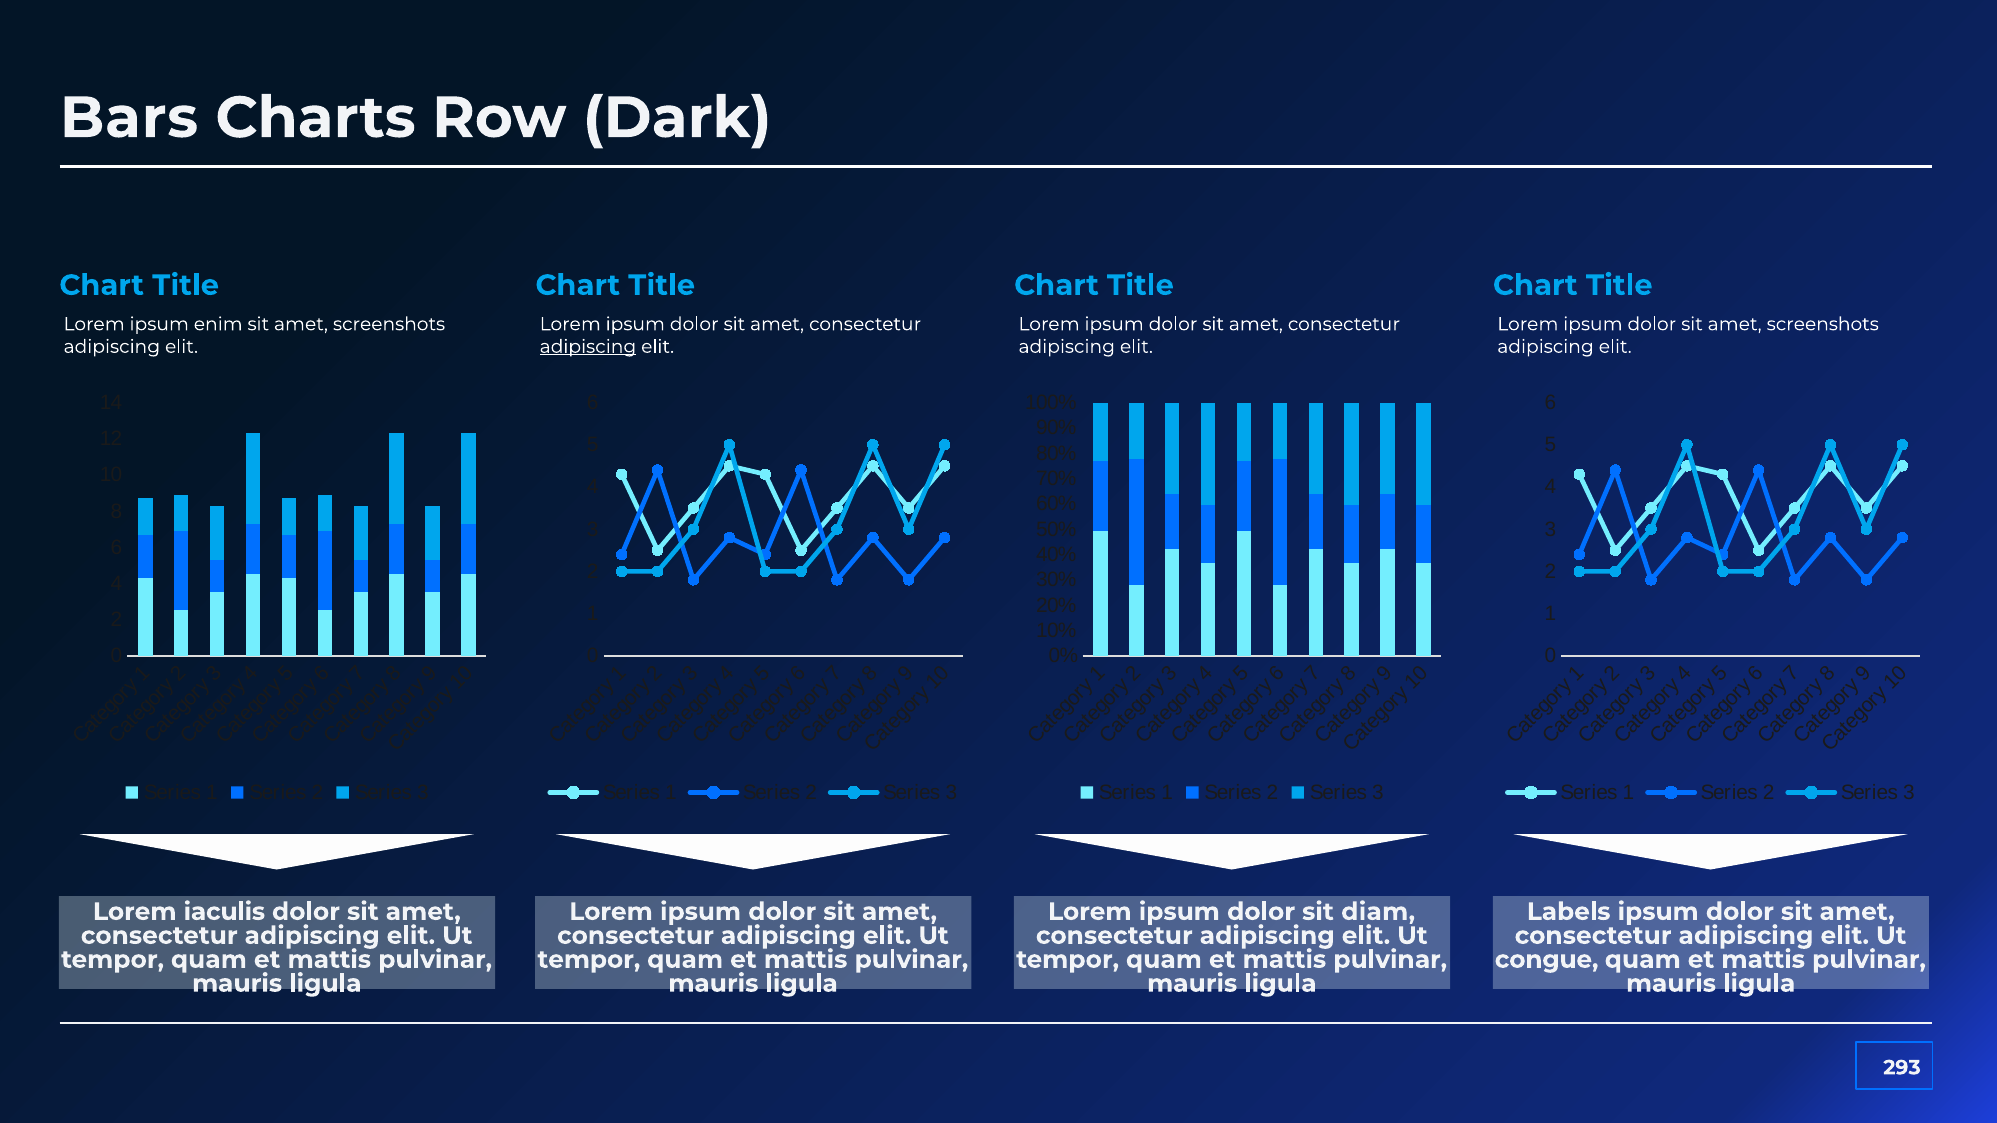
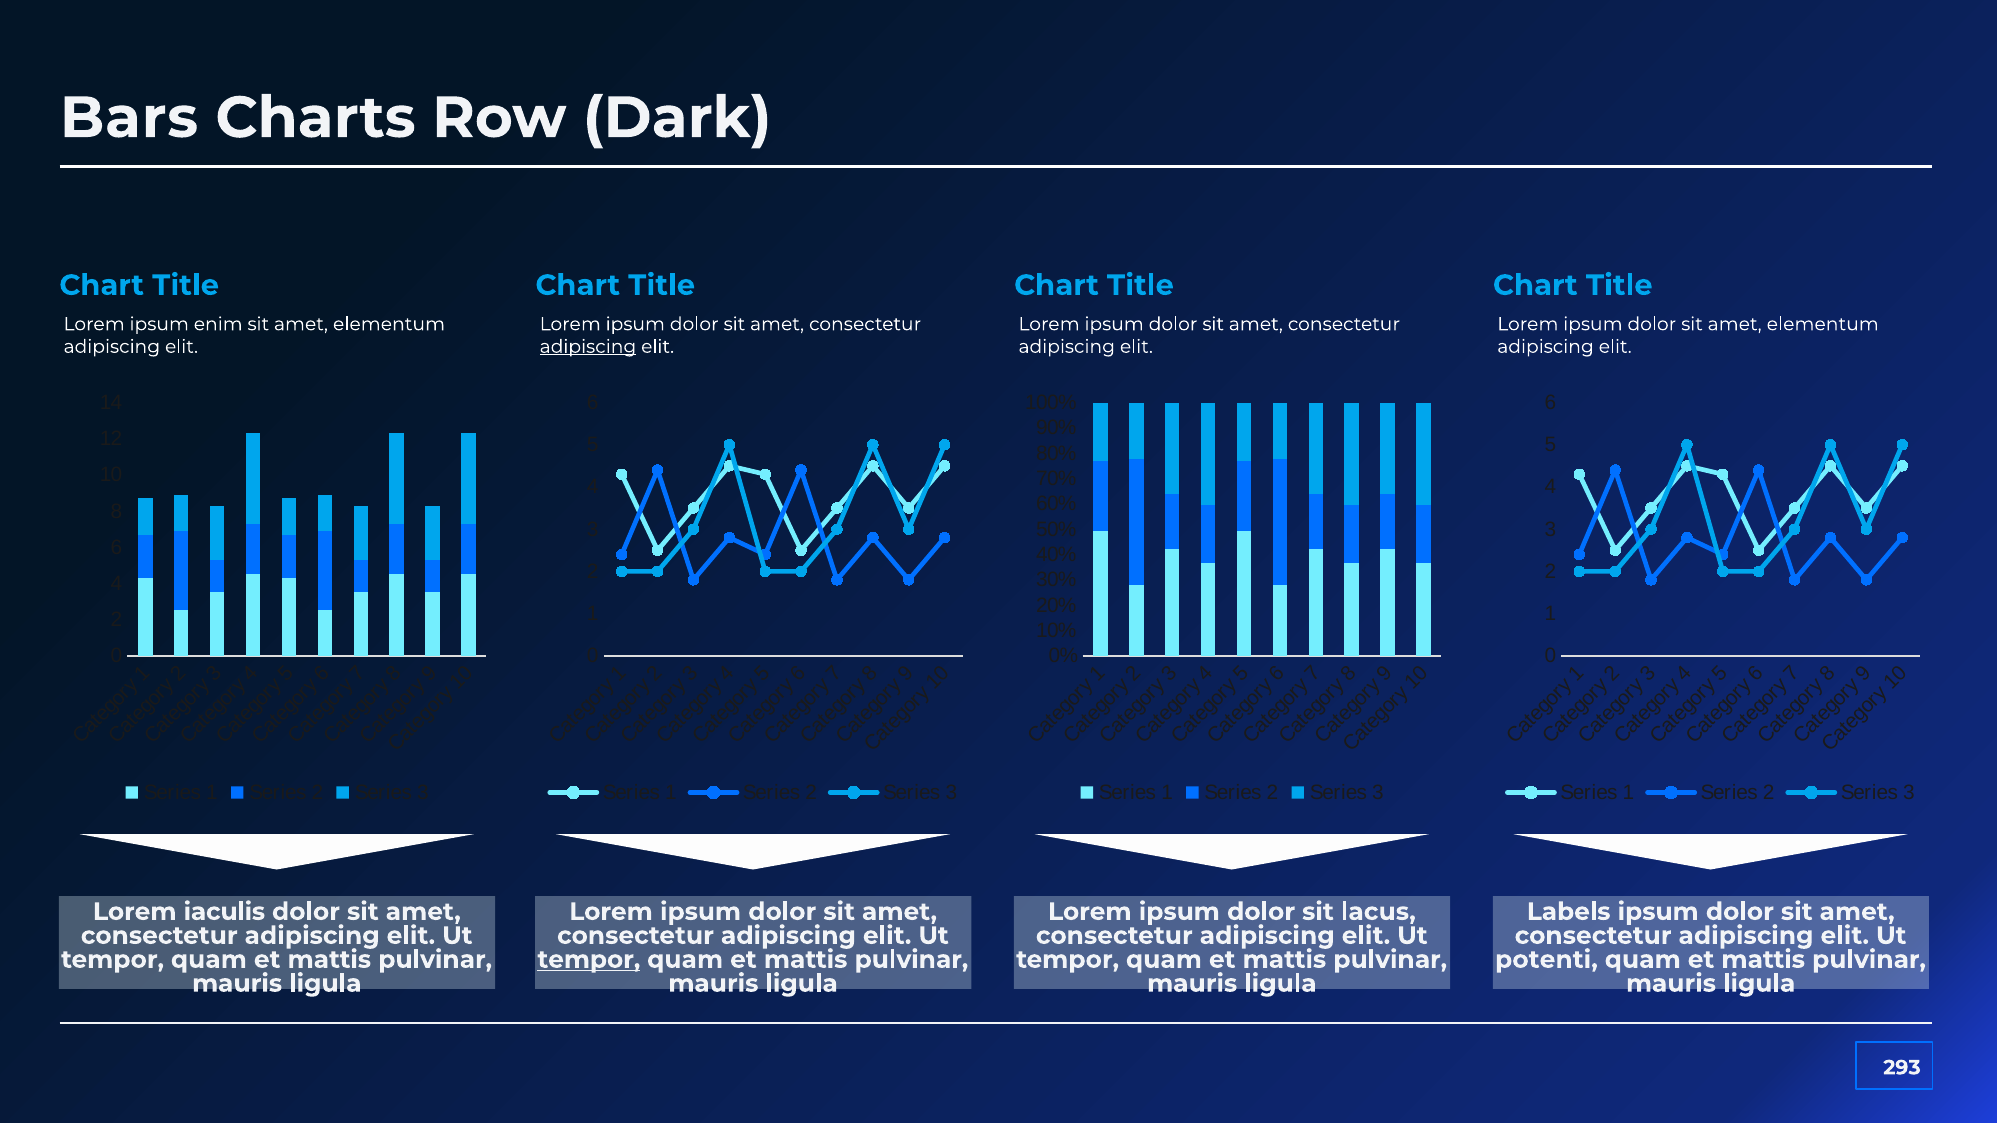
screenshots: screenshots -> elementum (389, 324)
dolor sit amet screenshots: screenshots -> elementum (1823, 324)
diam: diam -> lacus (1378, 912)
tempor underline: none -> present (589, 960)
congue: congue -> potenti (1546, 960)
